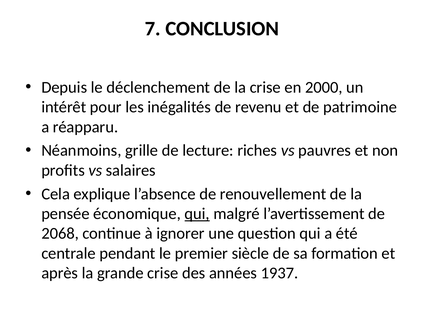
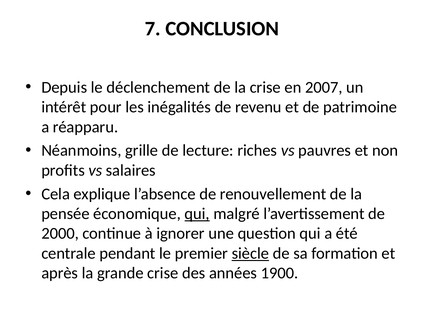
2000: 2000 -> 2007 (324, 87)
2068: 2068 -> 2000 (60, 233)
siècle underline: none -> present (250, 253)
1937: 1937 -> 1900 (280, 273)
